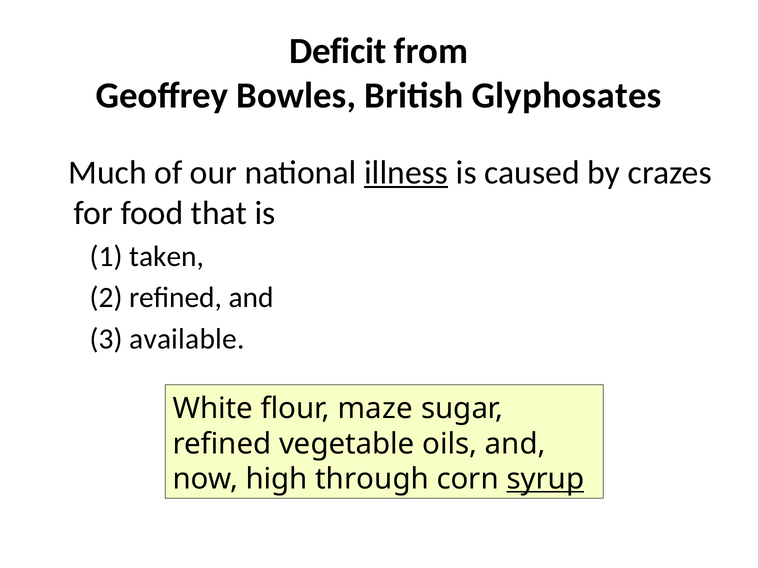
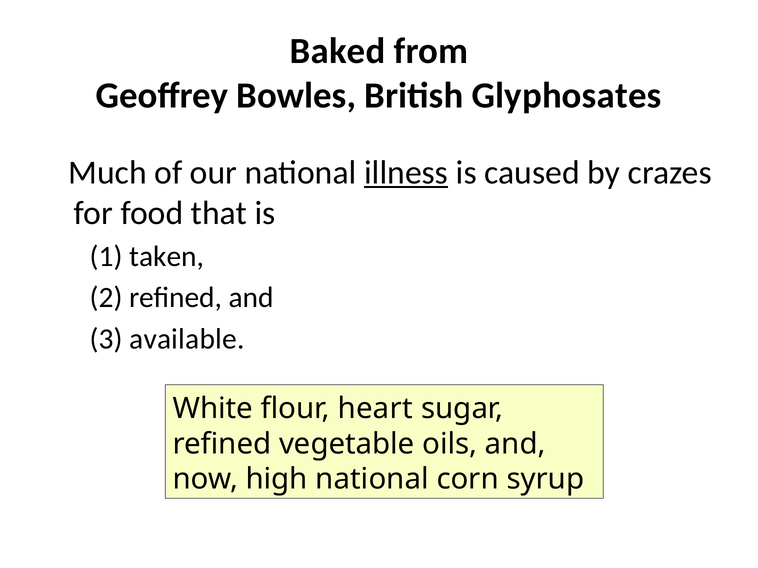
Deficit: Deficit -> Baked (338, 51)
maze: maze -> heart (375, 409)
high through: through -> national (372, 480)
syrup underline: present -> none (545, 480)
